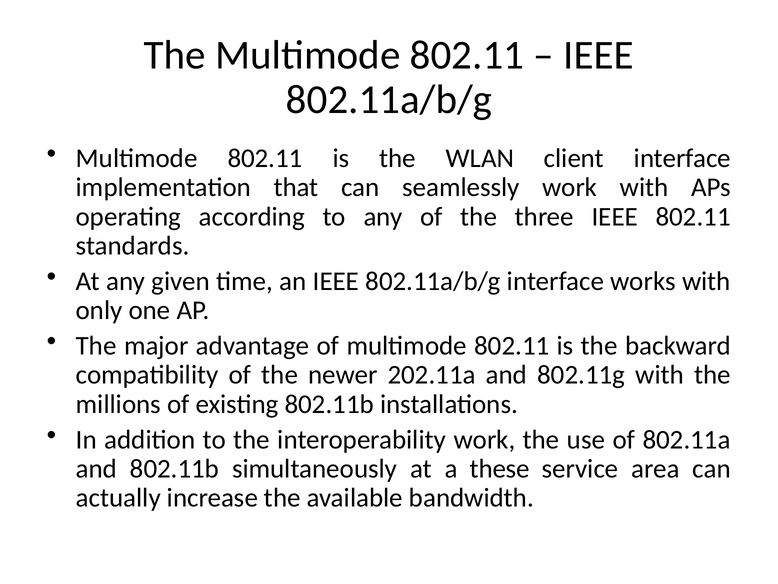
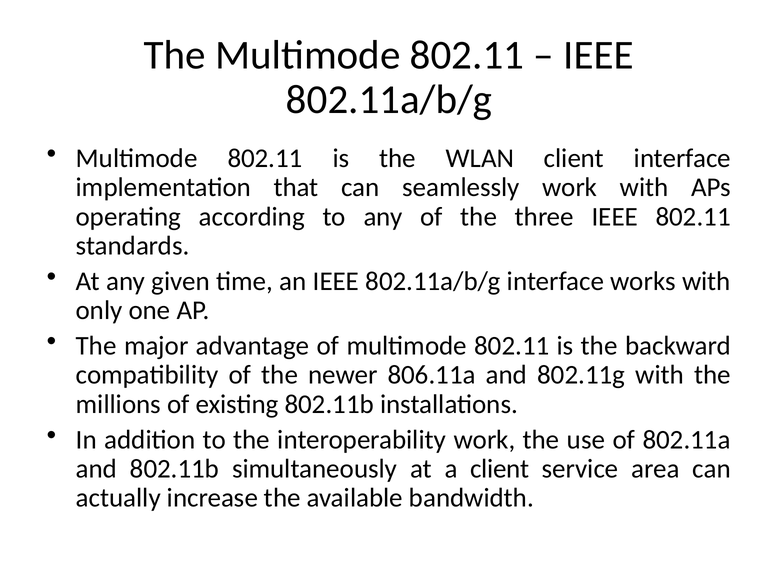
202.11a: 202.11a -> 806.11a (432, 375)
a these: these -> client (500, 468)
